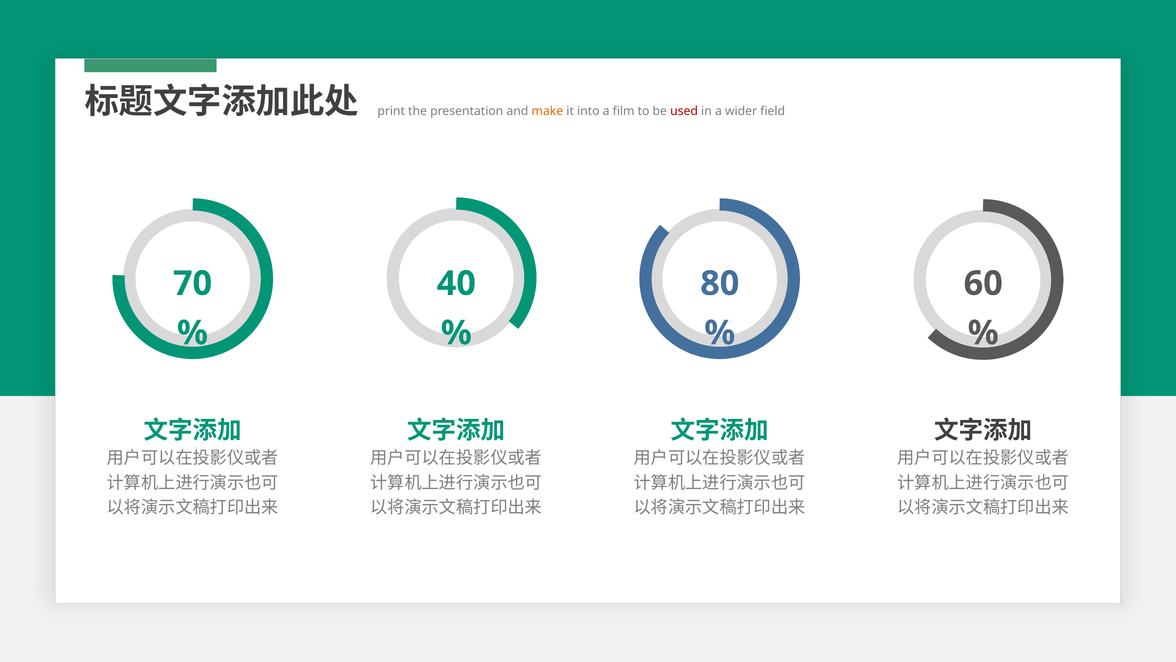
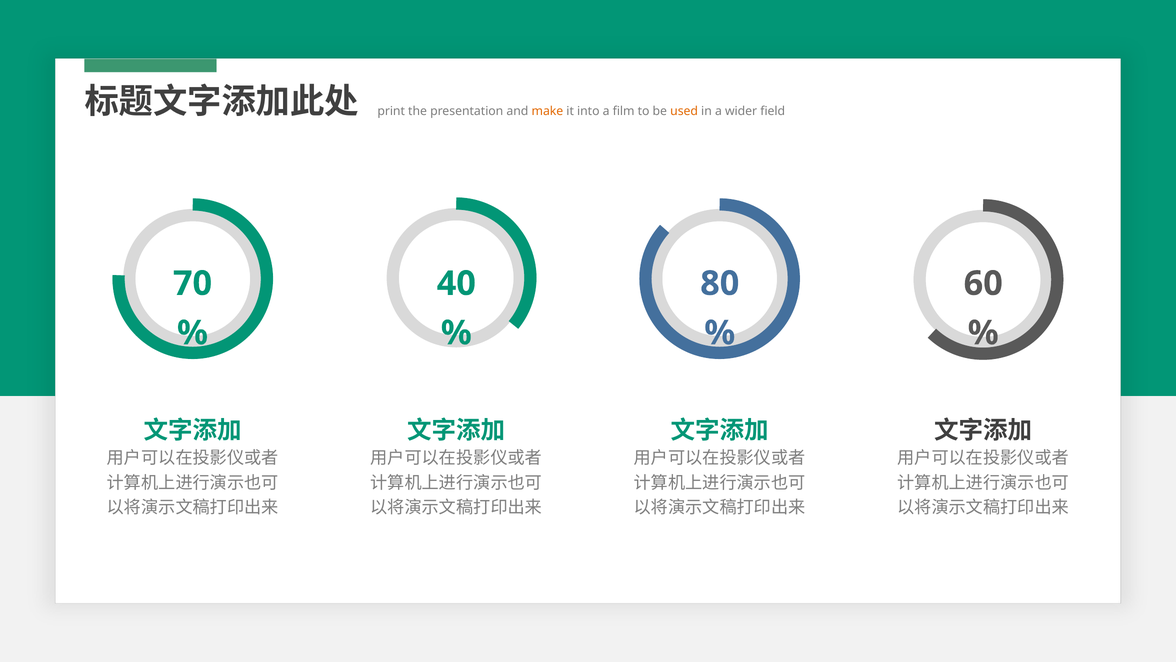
used colour: red -> orange (684, 111)
